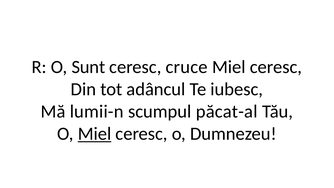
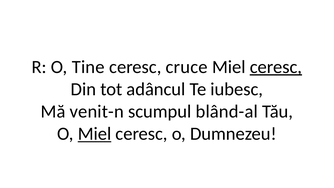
Sunt: Sunt -> Tine (88, 67)
ceresc underline: none -> present (276, 67)
lumii-n: lumii-n -> venit-n (97, 111)
păcat-al: păcat-al -> blând-al (227, 111)
